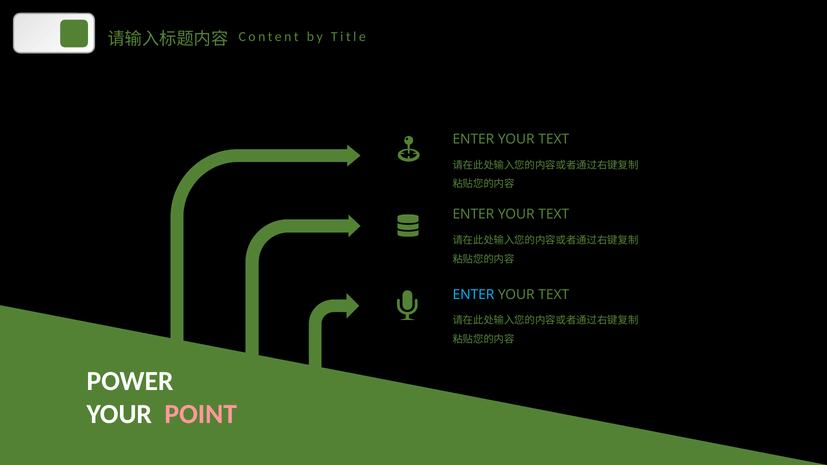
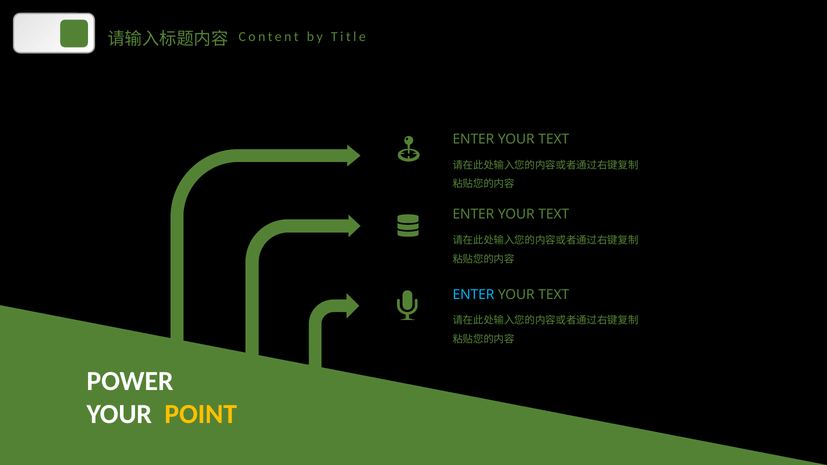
POINT colour: pink -> yellow (201, 414)
